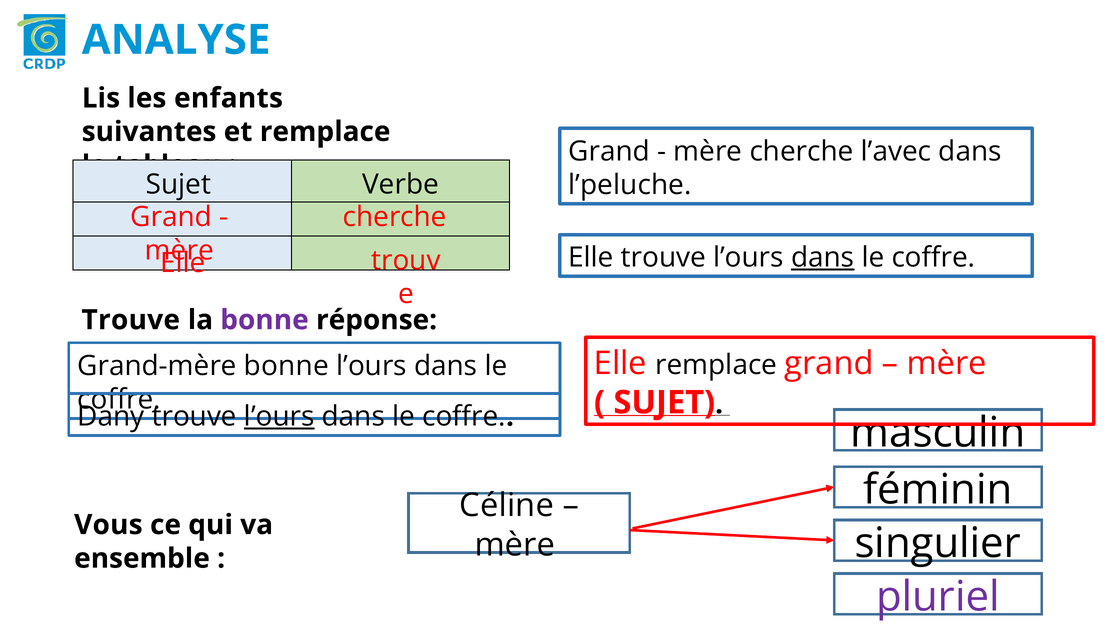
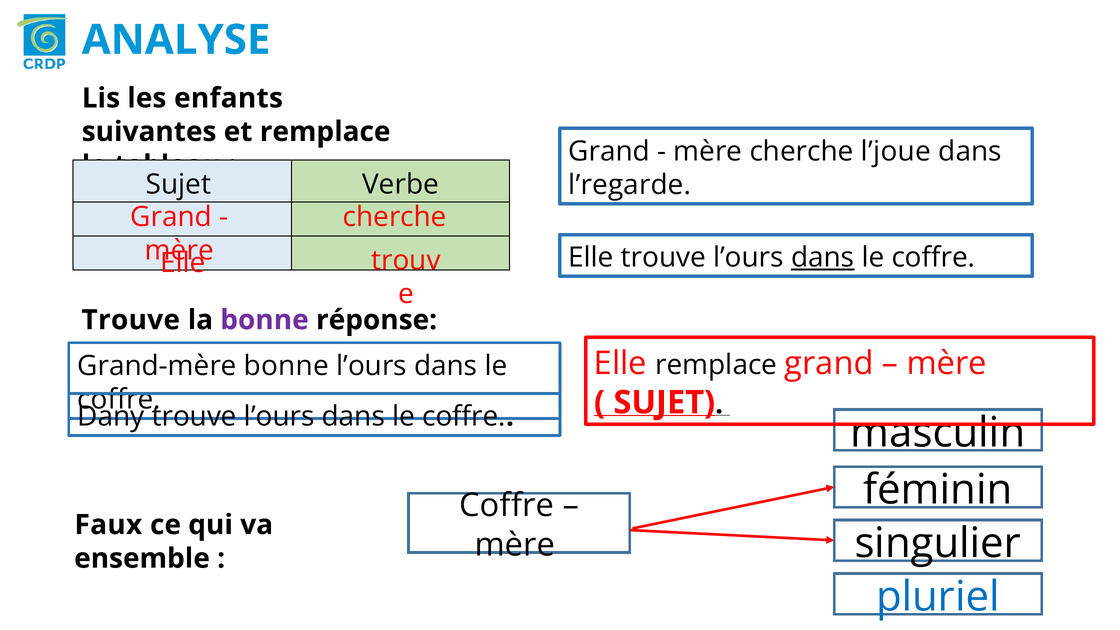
l’avec: l’avec -> l’joue (896, 151)
l’peluche: l’peluche -> l’regarde (630, 185)
l’ours underline: present -> none (279, 416)
Céline: Céline -> Coffre (507, 506)
Vous: Vous -> Faux (108, 525)
pluriel colour: purple -> blue (938, 597)
